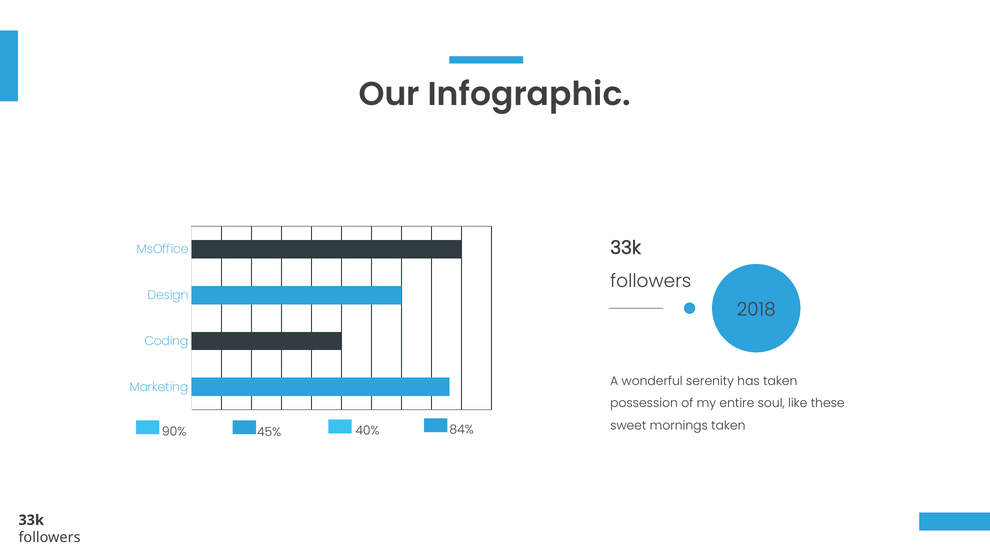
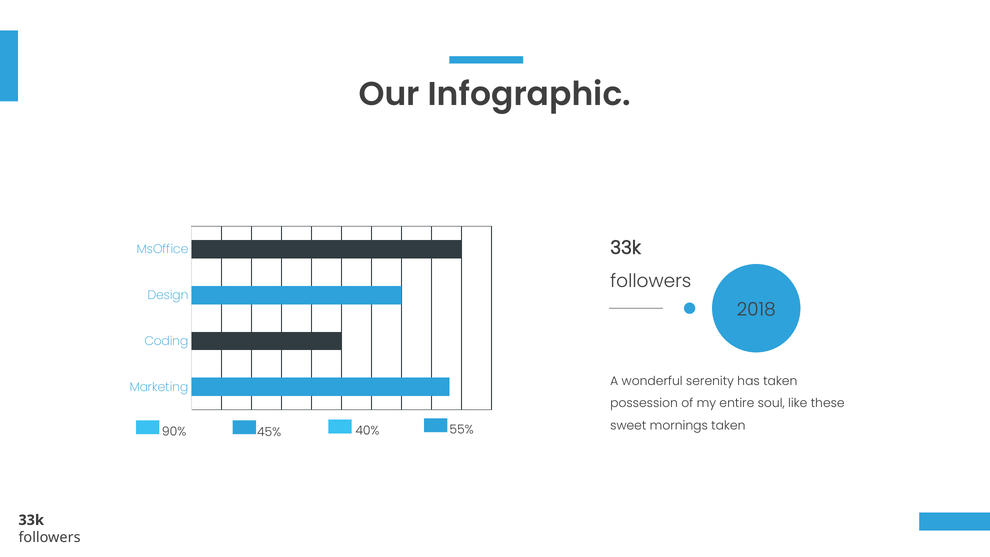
84%: 84% -> 55% (462, 429)
